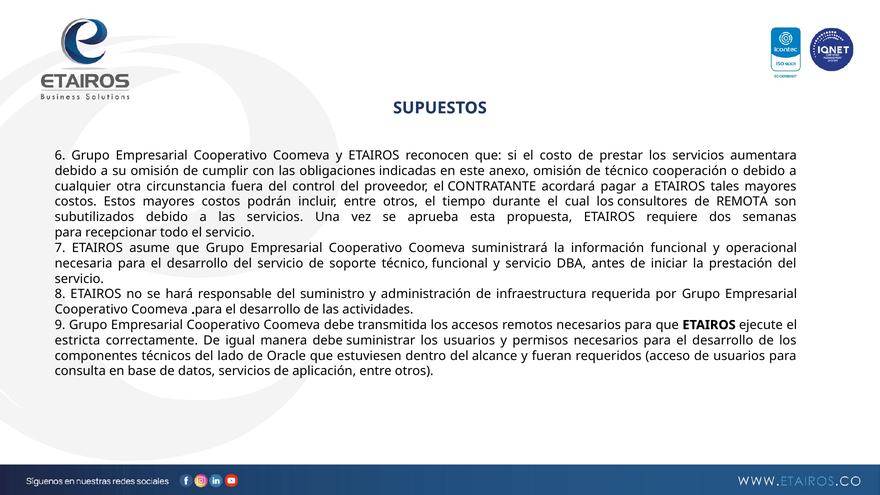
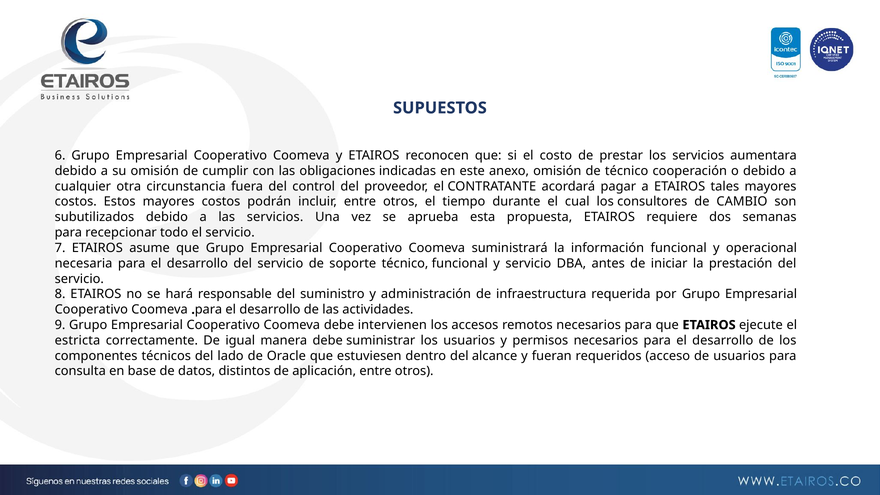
REMOTA: REMOTA -> CAMBIO (742, 202)
transmitida: transmitida -> intervienen (392, 325)
datos servicios: servicios -> distintos (244, 371)
